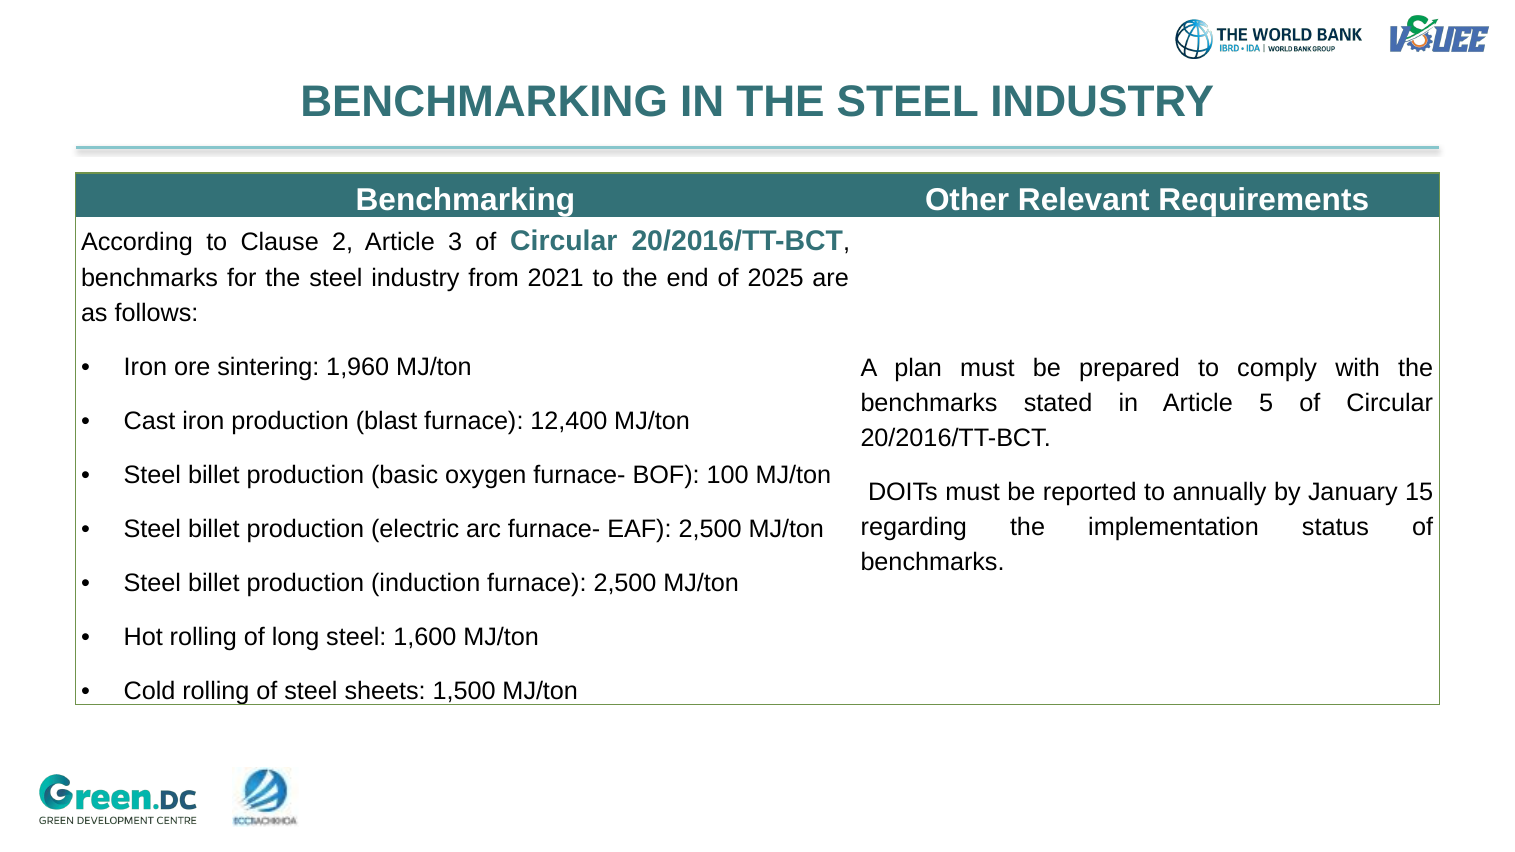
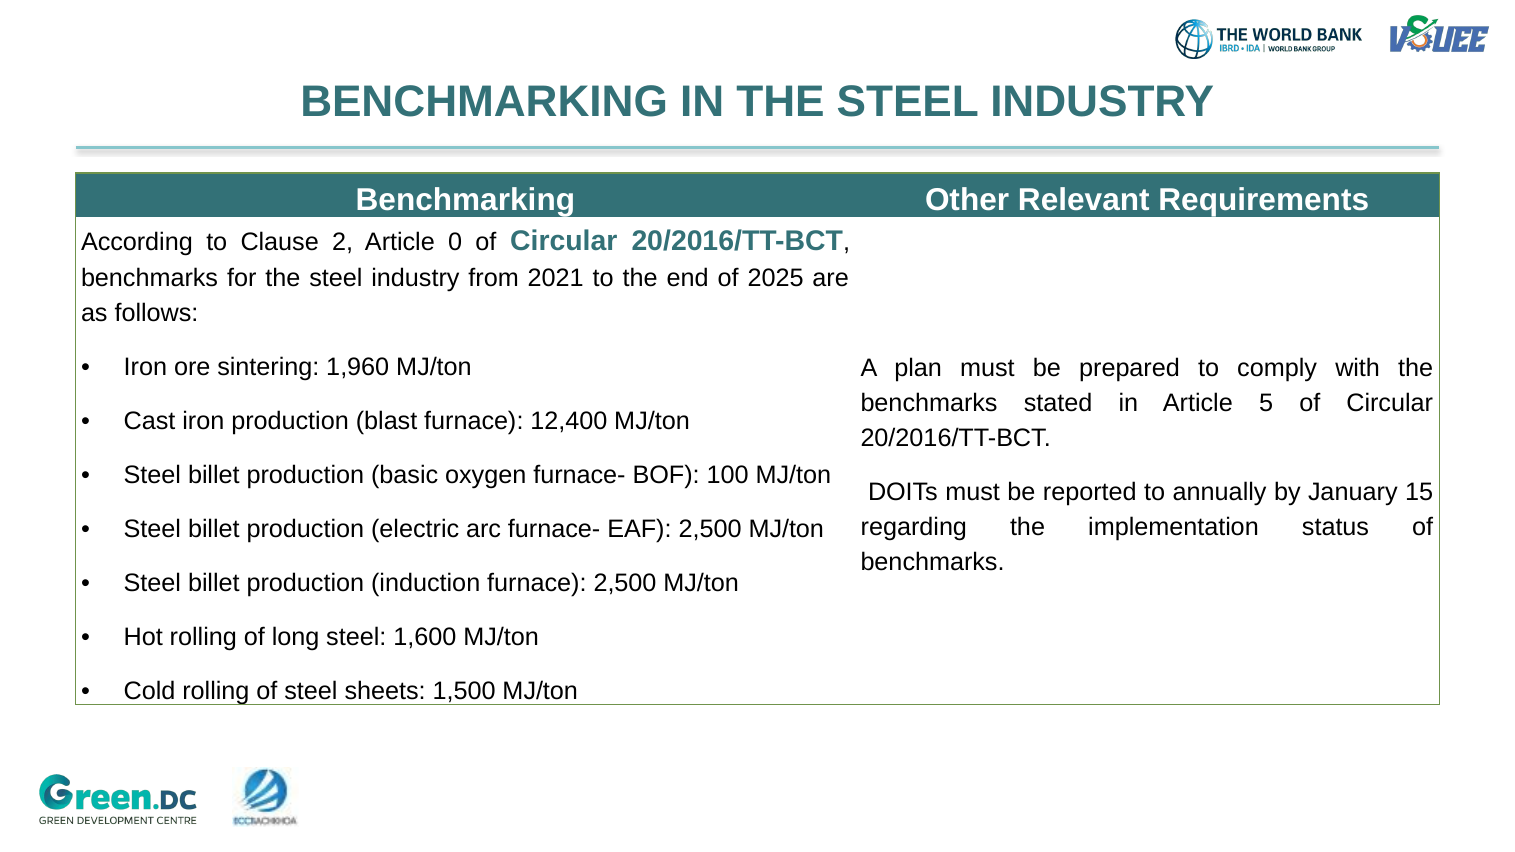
3: 3 -> 0 (455, 242)
